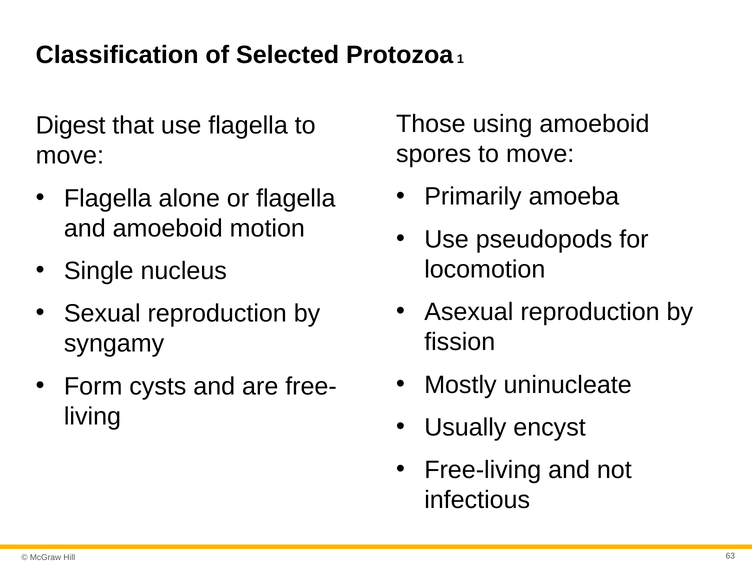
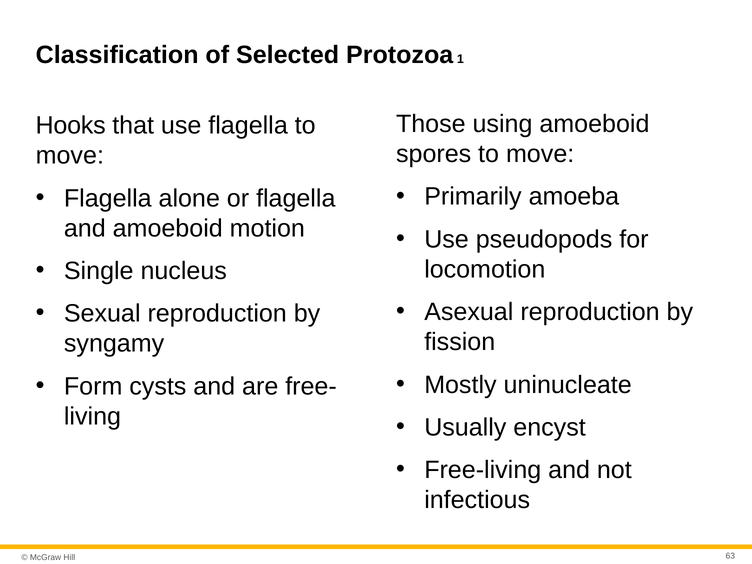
Digest: Digest -> Hooks (71, 126)
